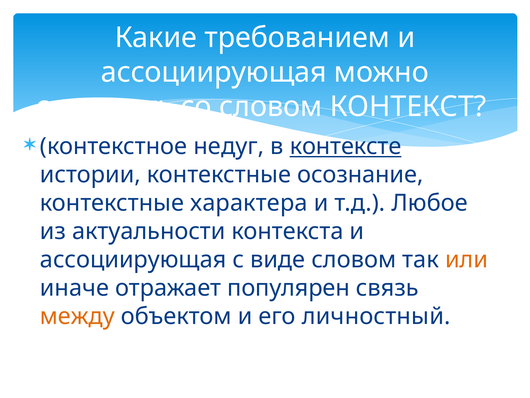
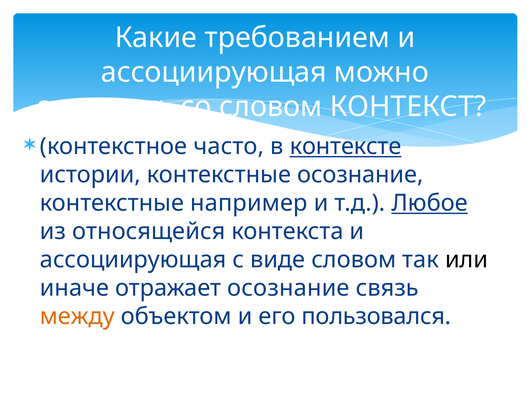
недуг: недуг -> часто (229, 146)
характера: характера -> например (249, 203)
Любое underline: none -> present (430, 203)
актуальности: актуальности -> относящейся (149, 231)
или colour: orange -> black (467, 259)
отражает популярен: популярен -> осознание (288, 288)
личностный: личностный -> пользовался (376, 316)
